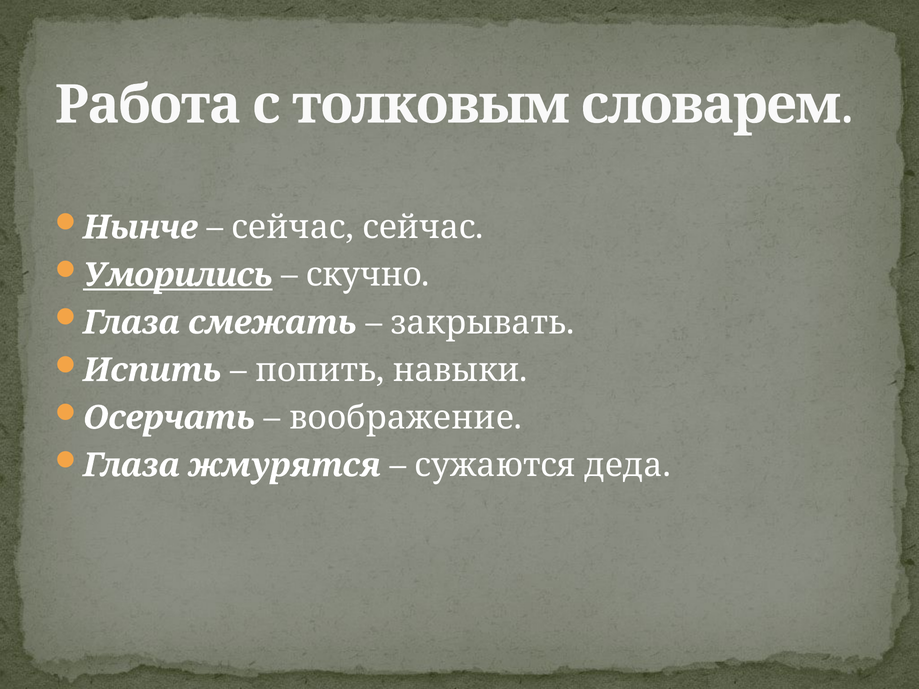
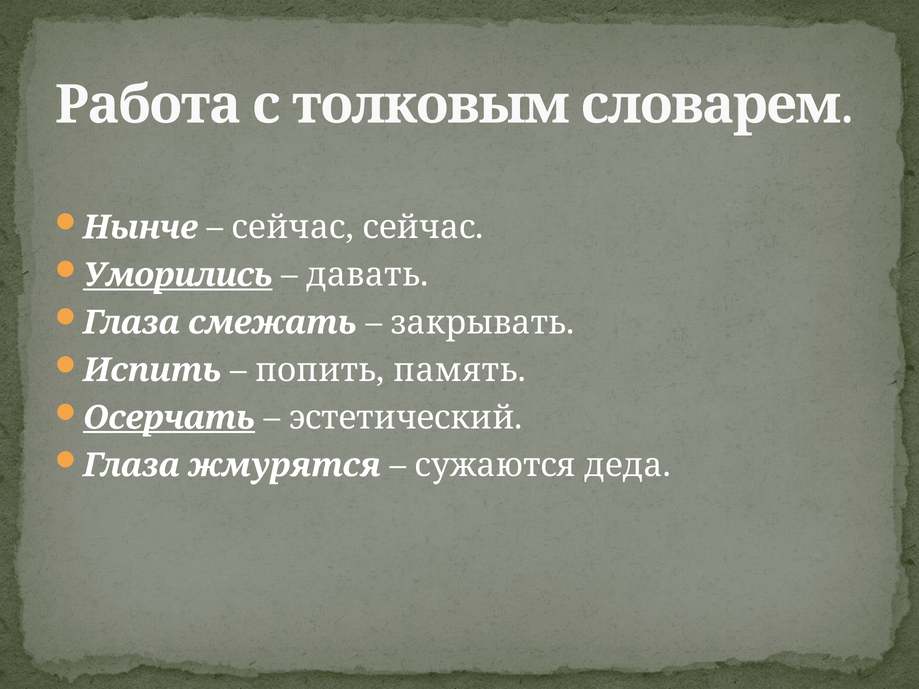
скучно: скучно -> давать (368, 275)
навыки: навыки -> память (460, 370)
Осерчать underline: none -> present (169, 418)
воображение: воображение -> эстетический (406, 418)
